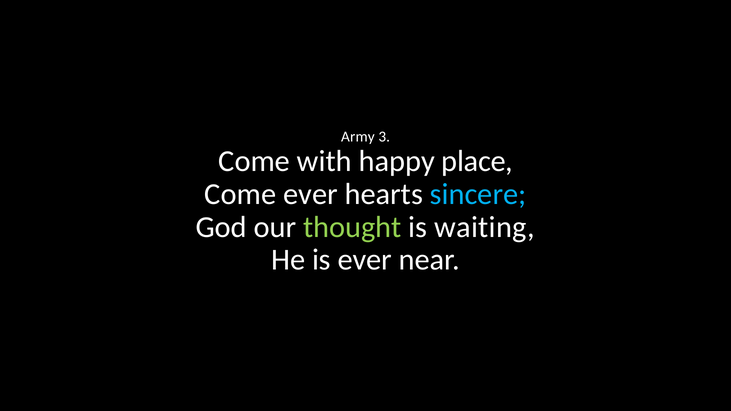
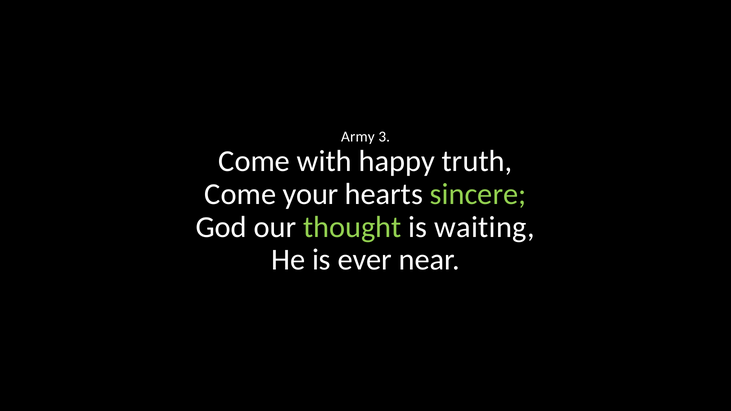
place: place -> truth (477, 161)
Come ever: ever -> your (311, 194)
sincere colour: light blue -> light green (478, 194)
